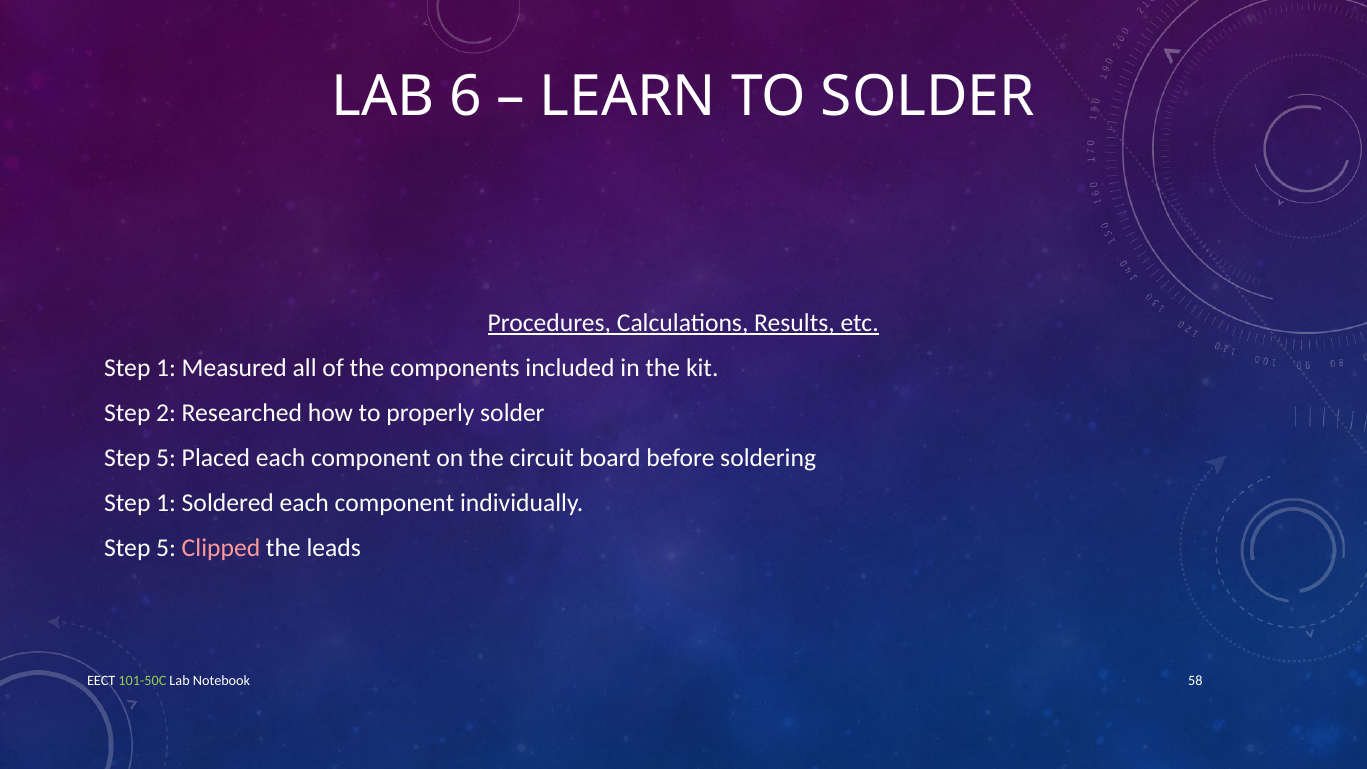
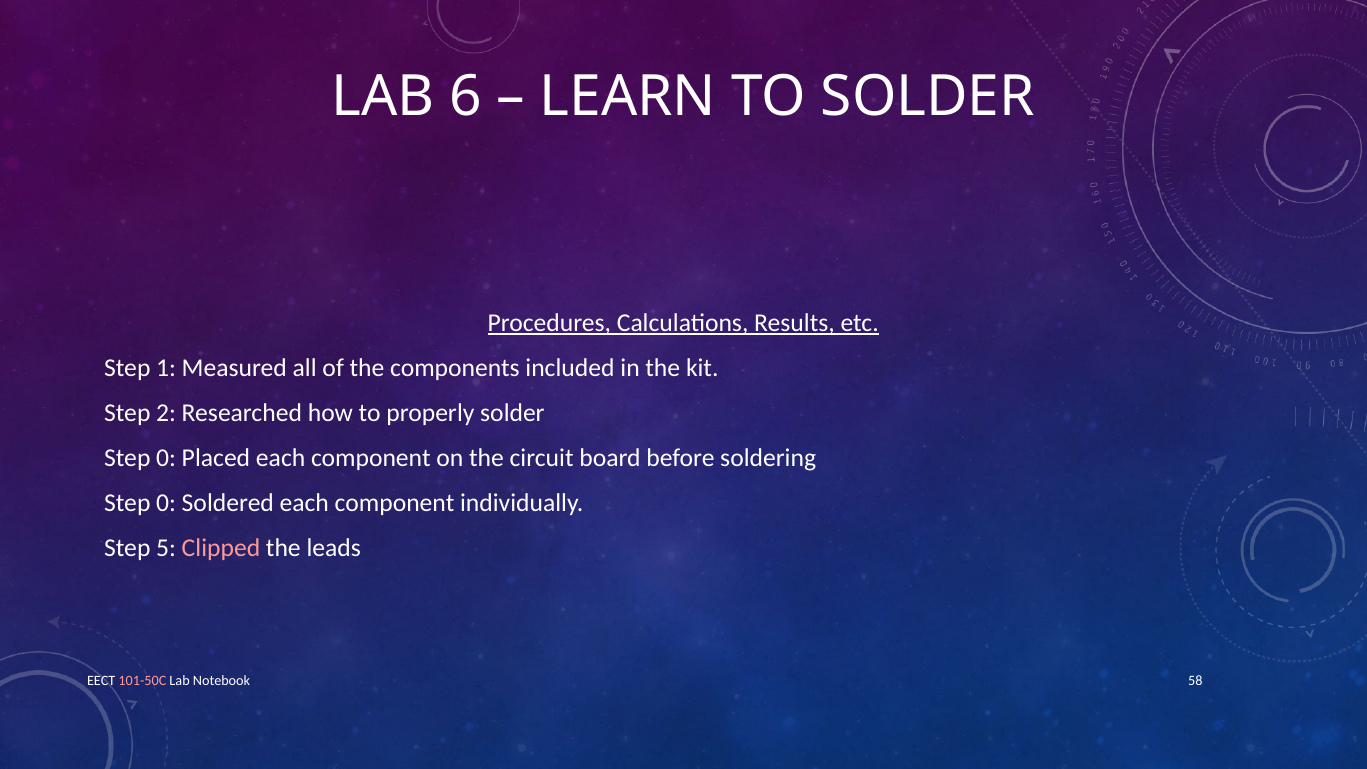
5: 5 -> 0 (166, 458)
1: 1 -> 0 (166, 503)
101-50C colour: light green -> pink (142, 680)
